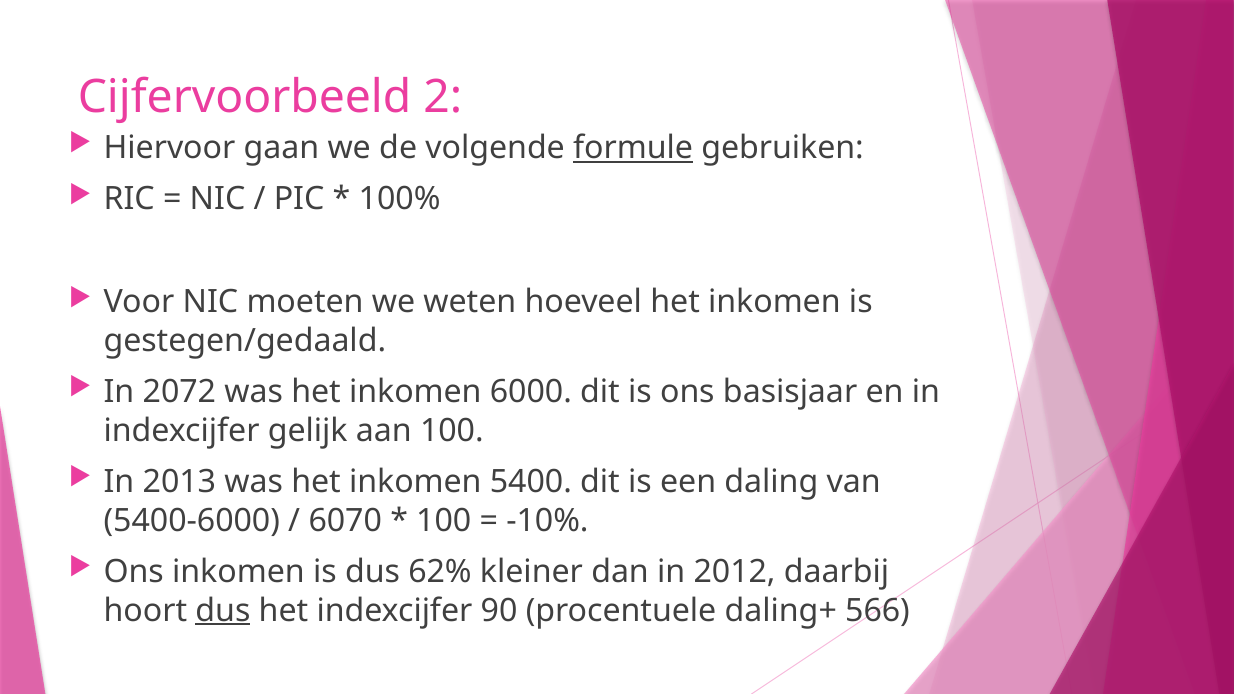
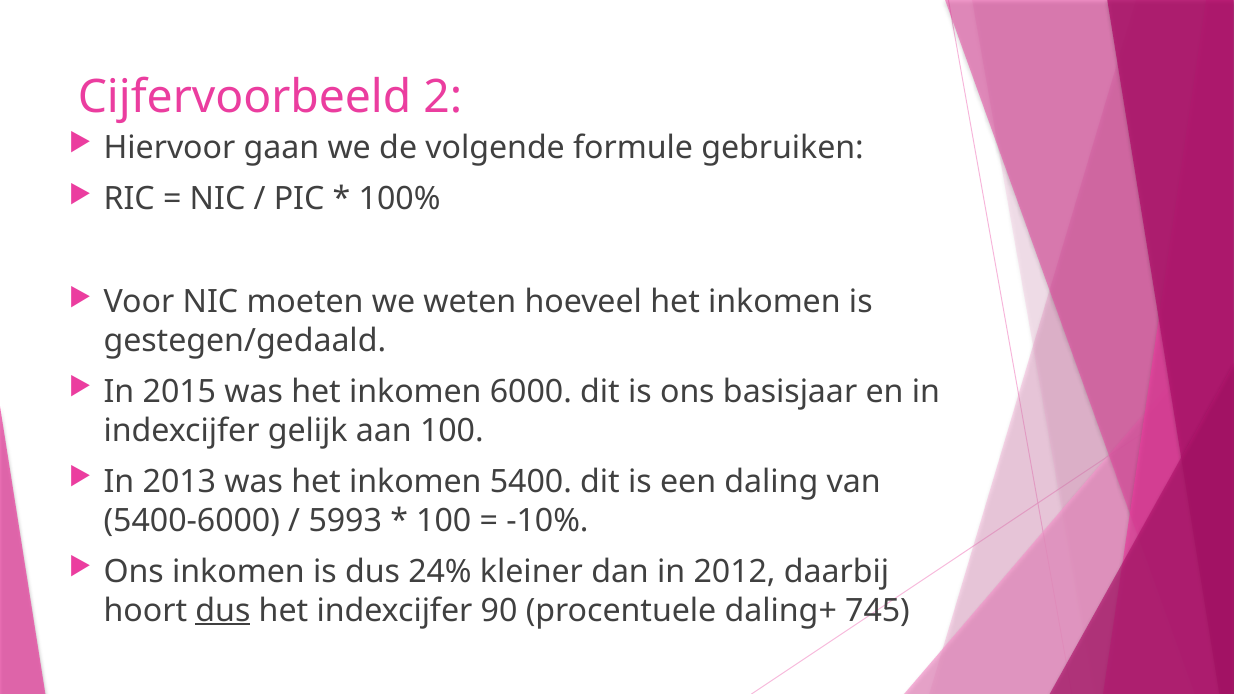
formule underline: present -> none (633, 148)
2072: 2072 -> 2015 (179, 392)
6070: 6070 -> 5993 (345, 521)
62%: 62% -> 24% (440, 572)
566: 566 -> 745 (878, 611)
